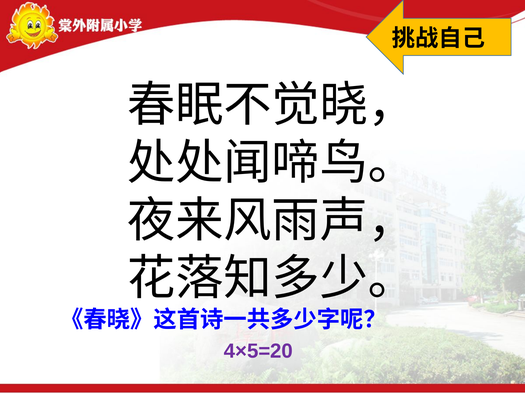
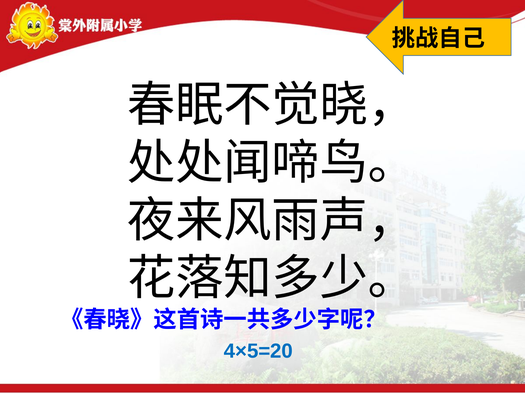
4×5=20 colour: purple -> blue (258, 351)
